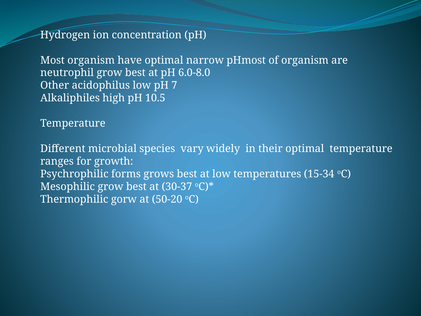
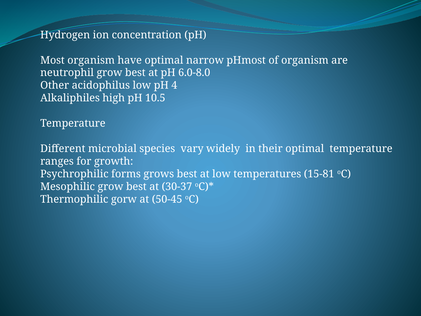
7: 7 -> 4 (174, 85)
15-34: 15-34 -> 15-81 (319, 174)
50-20: 50-20 -> 50-45 (167, 199)
